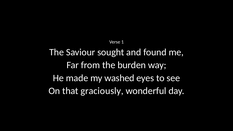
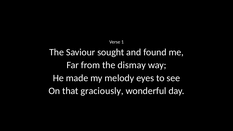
burden: burden -> dismay (132, 65)
washed: washed -> melody (119, 78)
